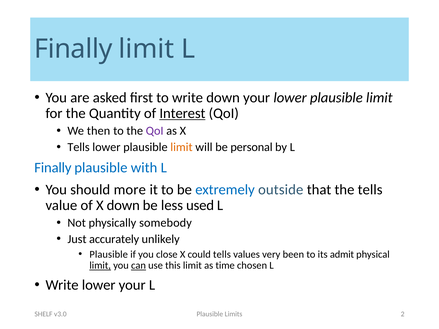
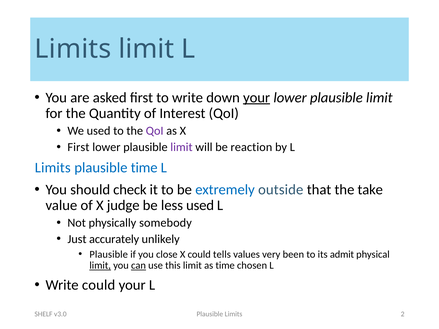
Finally: Finally -> Limits (73, 49)
your underline: none -> present (257, 98)
Interest underline: present -> none (182, 113)
We then: then -> used (99, 131)
Tells: Tells -> First (78, 147)
limit colour: orange -> purple (182, 147)
personal: personal -> reaction (251, 147)
Finally: Finally -> Limits (53, 168)
plausible with: with -> time (144, 168)
more: more -> check (130, 190)
the tells: tells -> take (370, 190)
X down: down -> judge (123, 205)
Write lower: lower -> could (99, 285)
